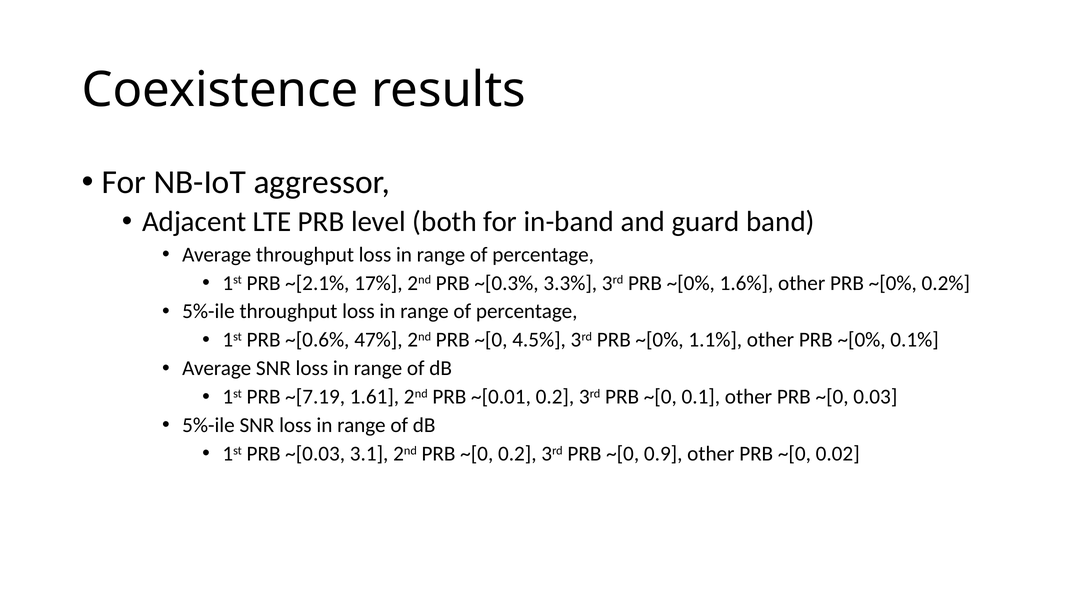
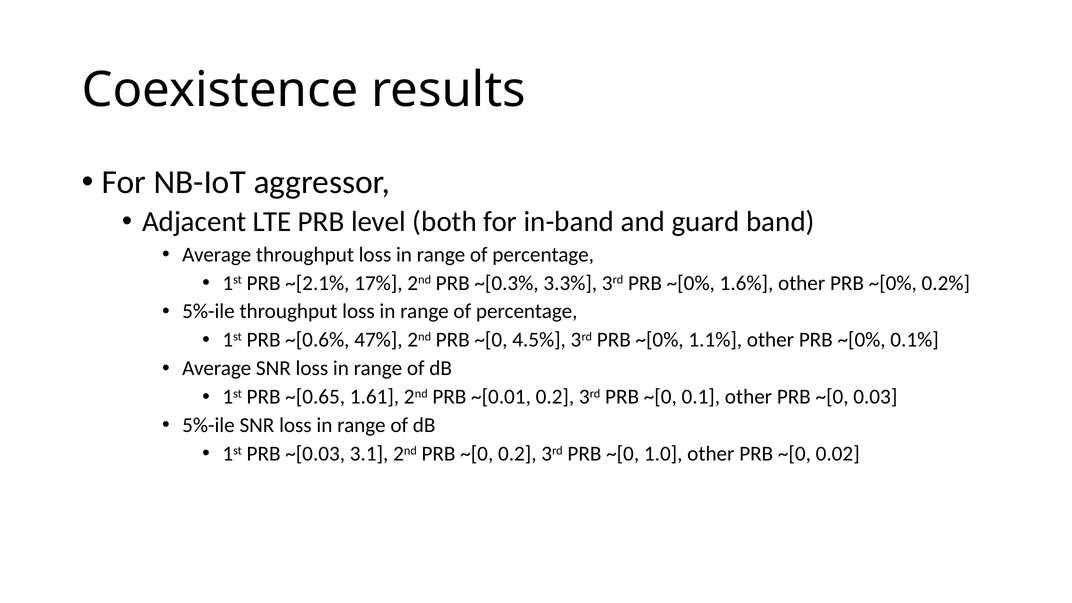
~[7.19: ~[7.19 -> ~[0.65 (315, 397)
0.9: 0.9 -> 1.0 (663, 454)
